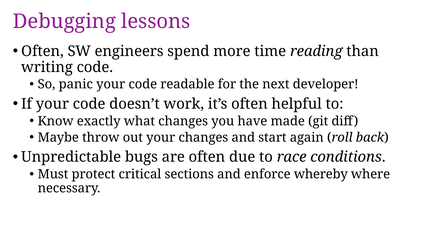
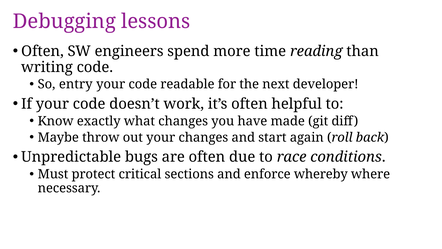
panic: panic -> entry (76, 84)
